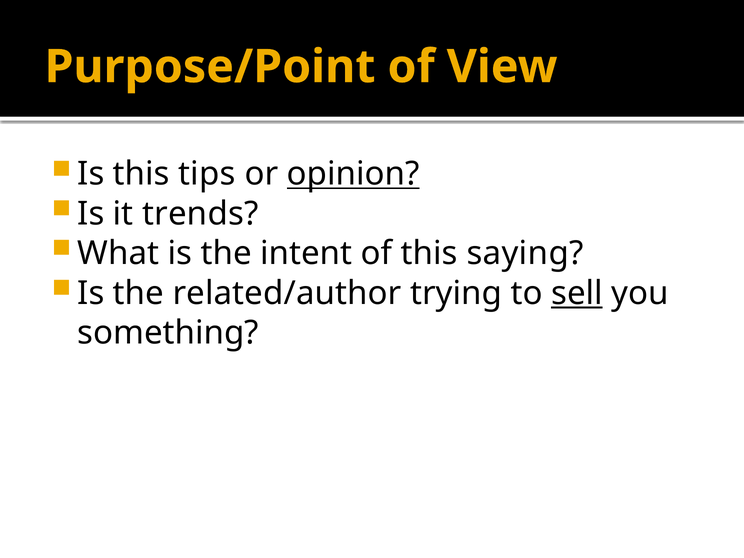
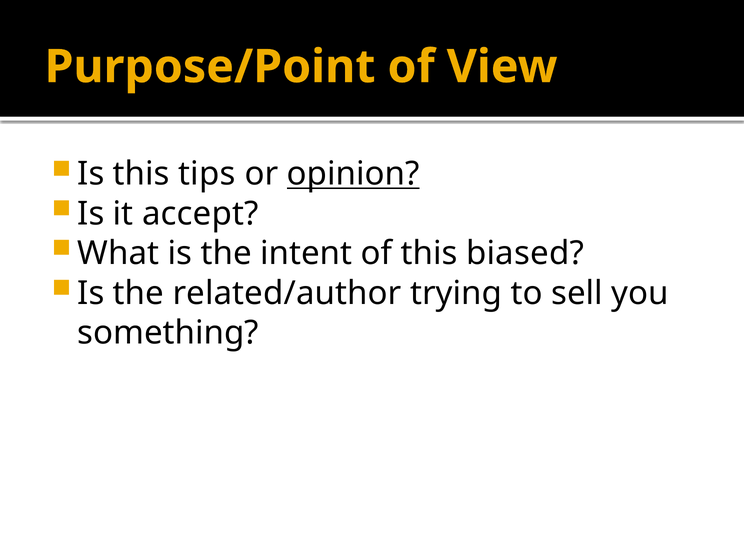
trends: trends -> accept (200, 214)
saying: saying -> biased (525, 253)
sell underline: present -> none (577, 293)
